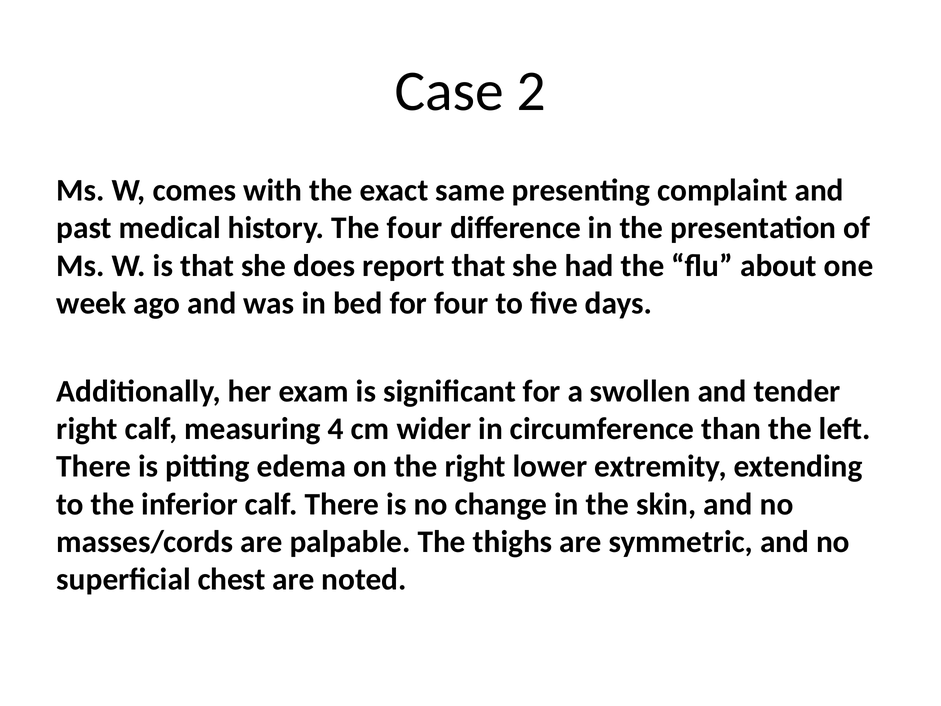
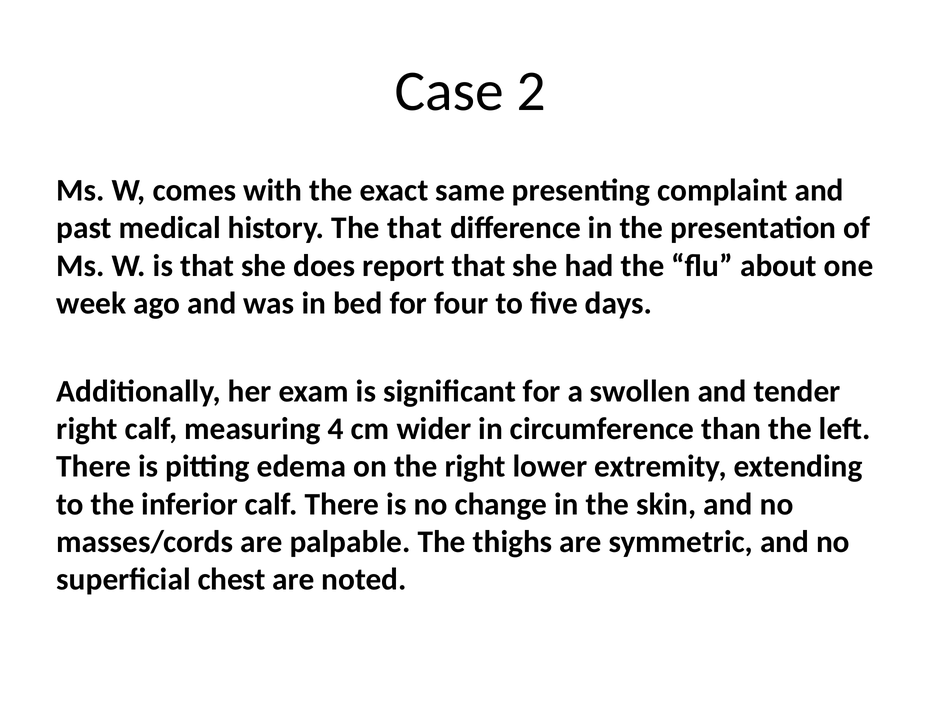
The four: four -> that (415, 228)
